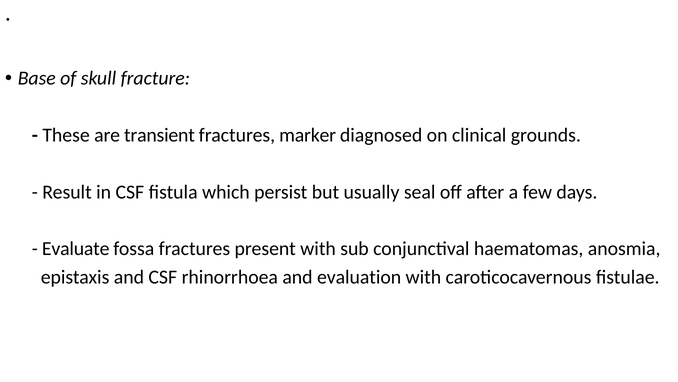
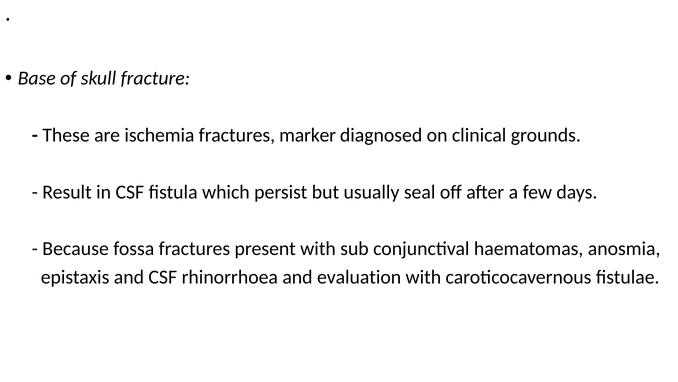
transient: transient -> ischemia (159, 135)
Evaluate: Evaluate -> Because (76, 248)
